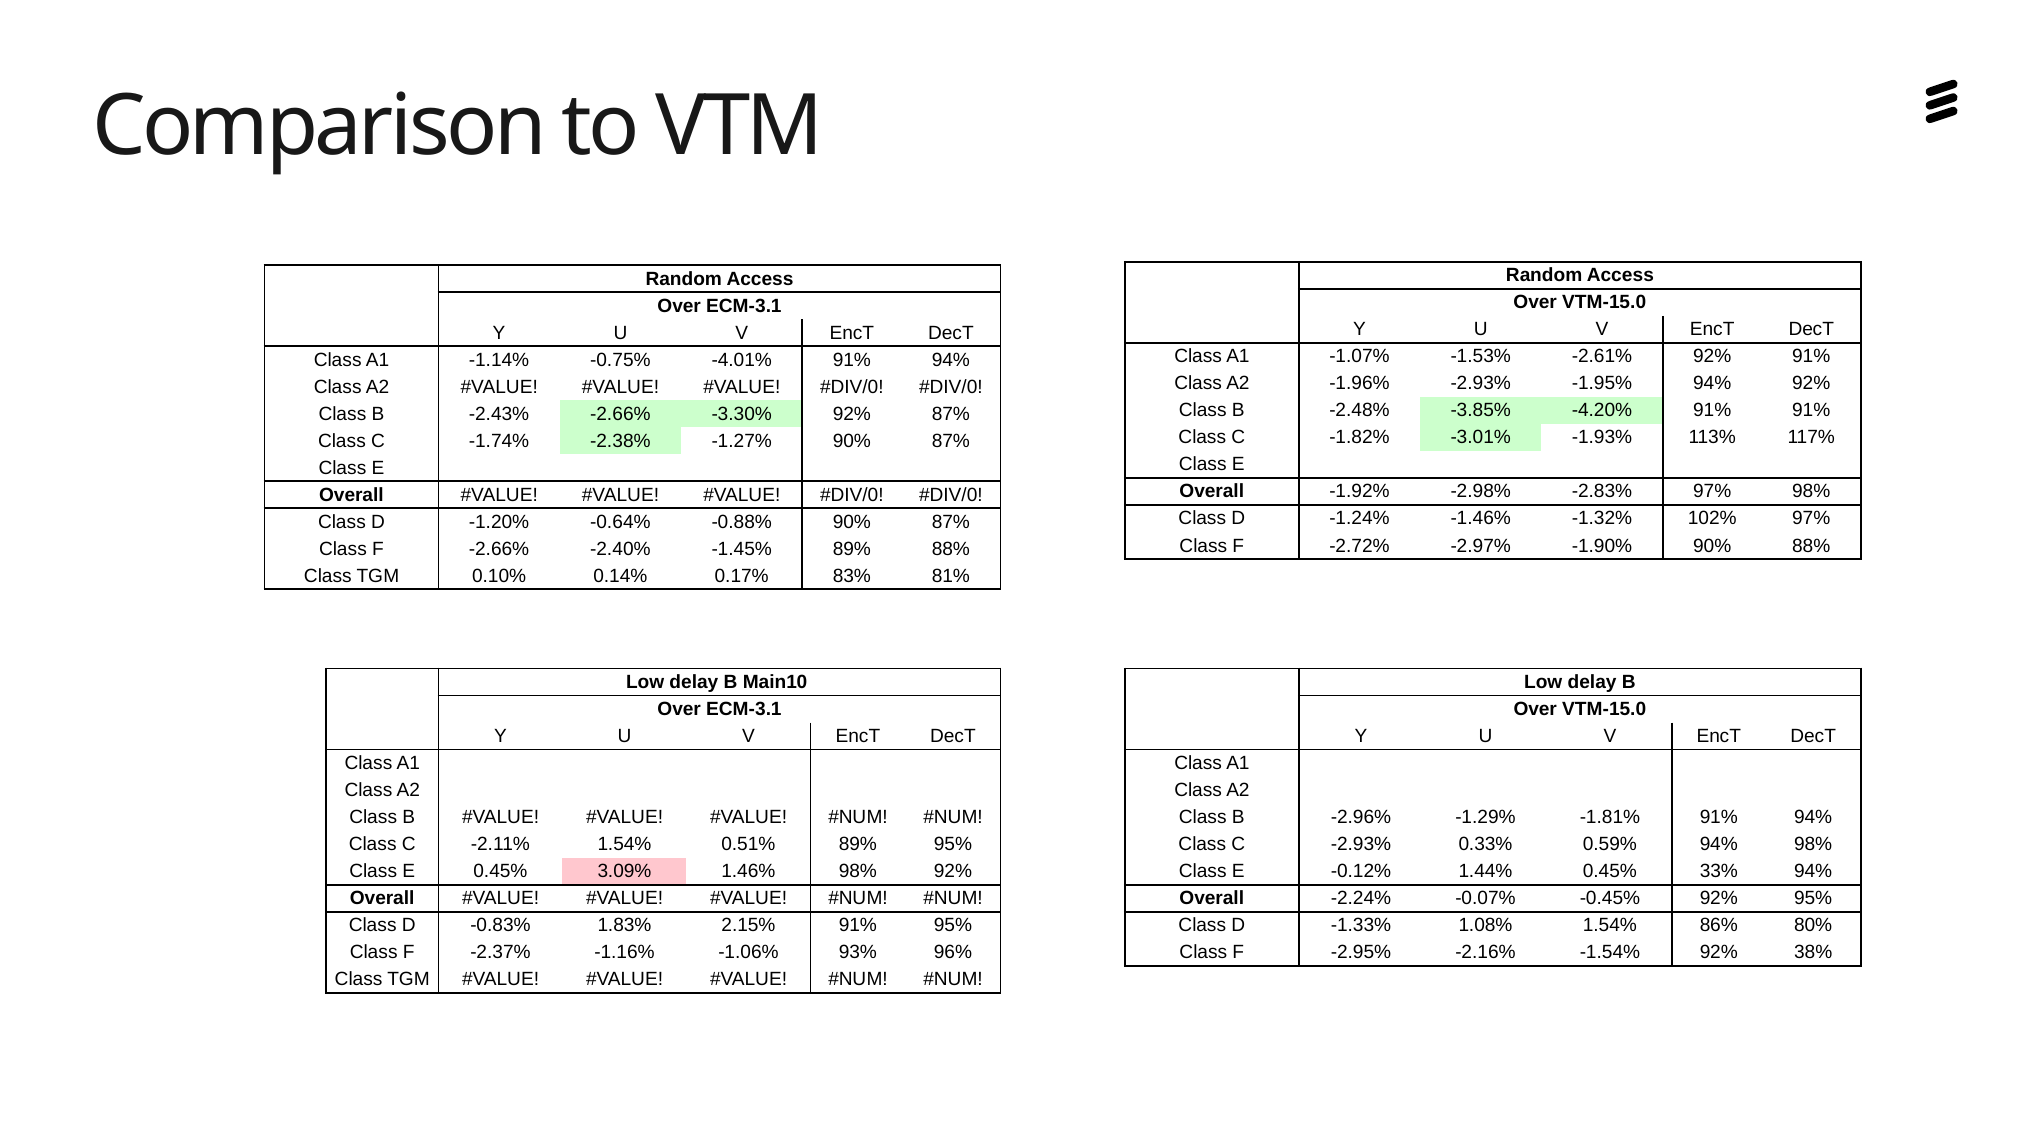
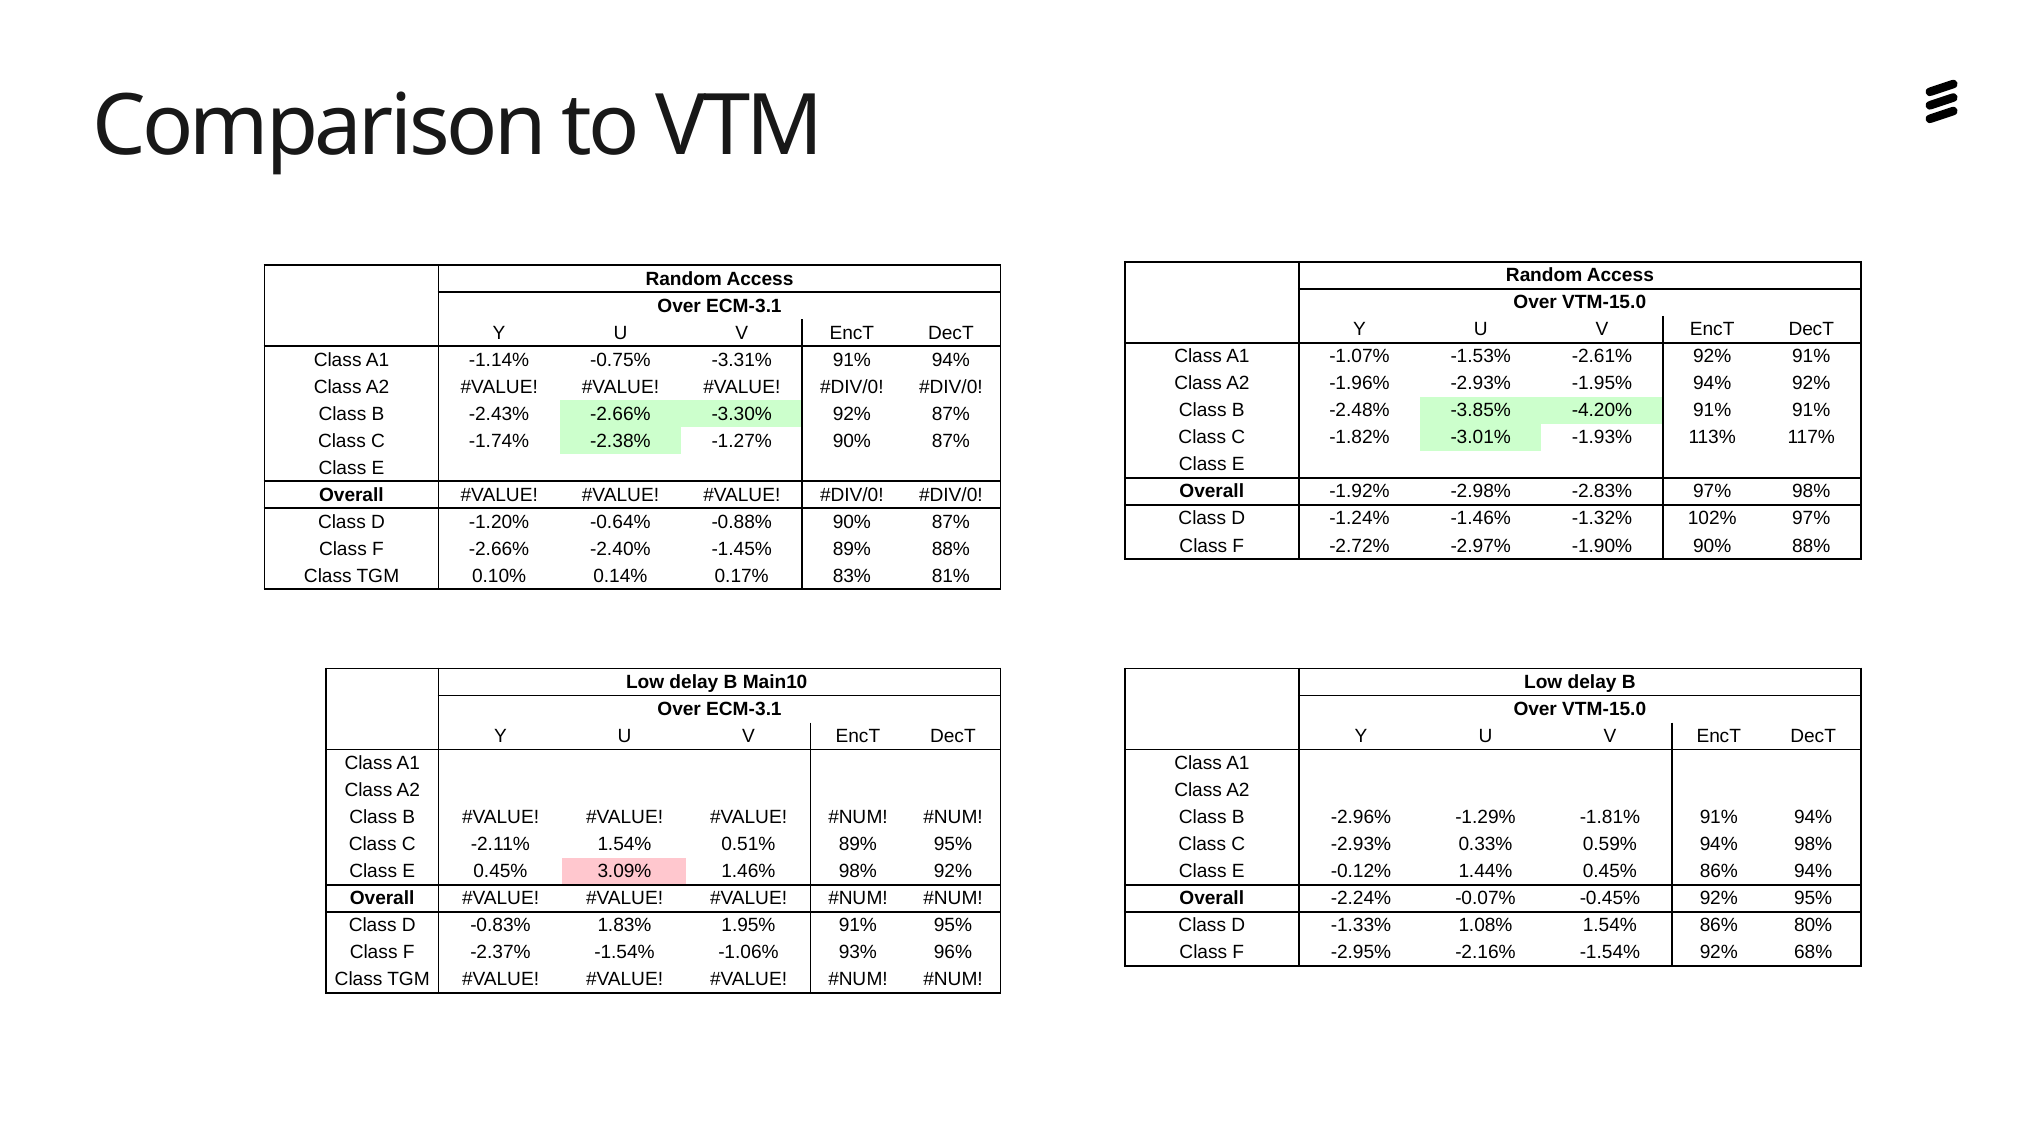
-4.01%: -4.01% -> -3.31% (742, 360)
0.45% 33%: 33% -> 86% (1719, 871)
2.15%: 2.15% -> 1.95% (748, 925)
-2.37% -1.16%: -1.16% -> -1.54% (624, 952)
38%: 38% -> 68% (1813, 952)
